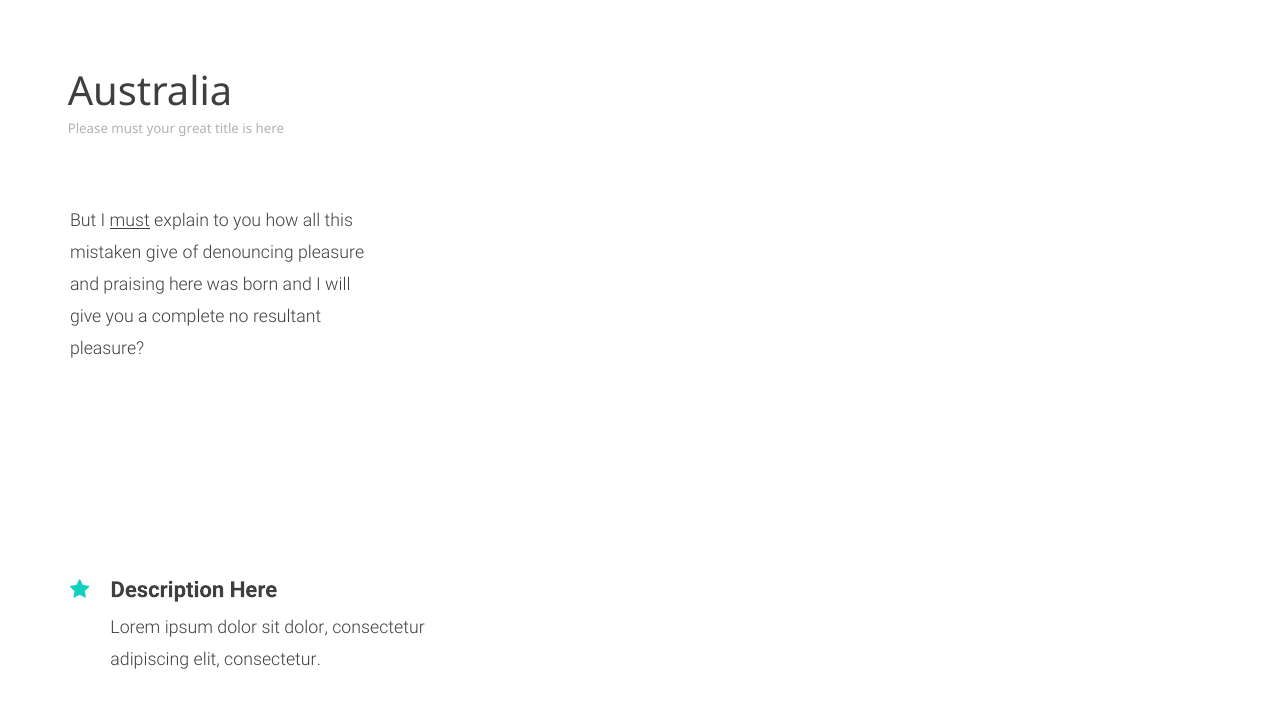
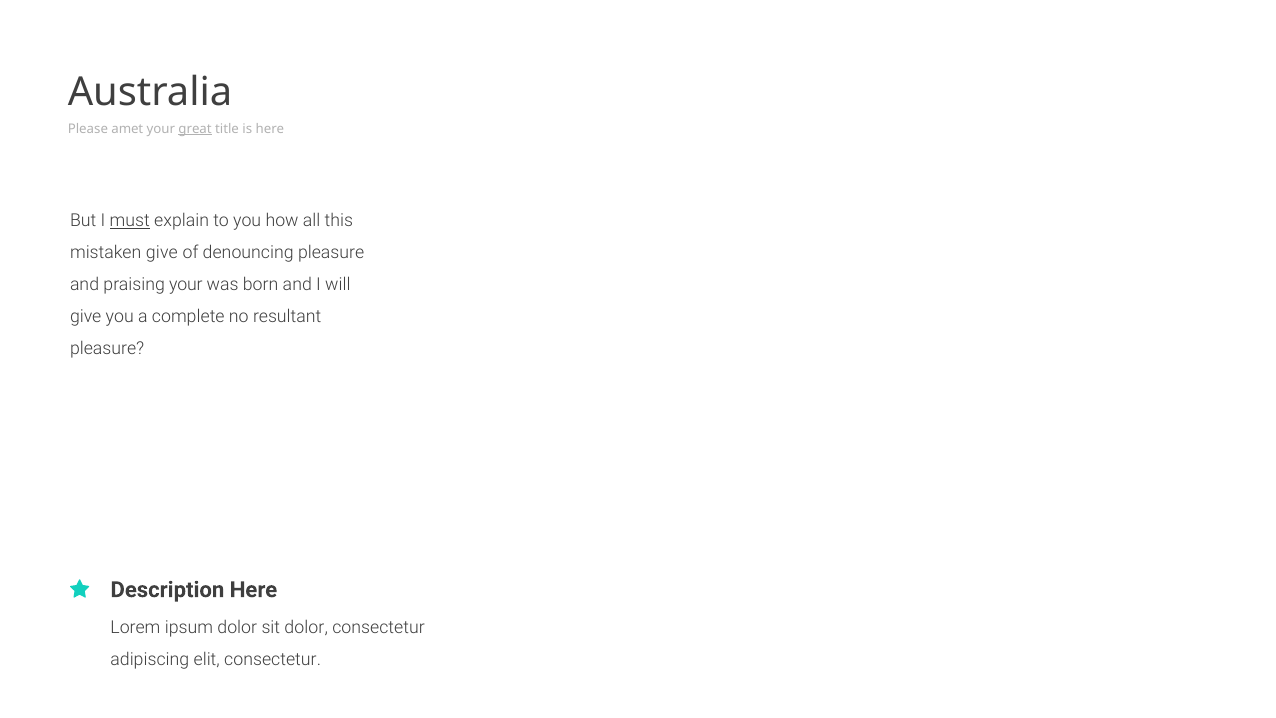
Please must: must -> amet (127, 129)
great underline: none -> present (195, 129)
praising here: here -> your (186, 285)
